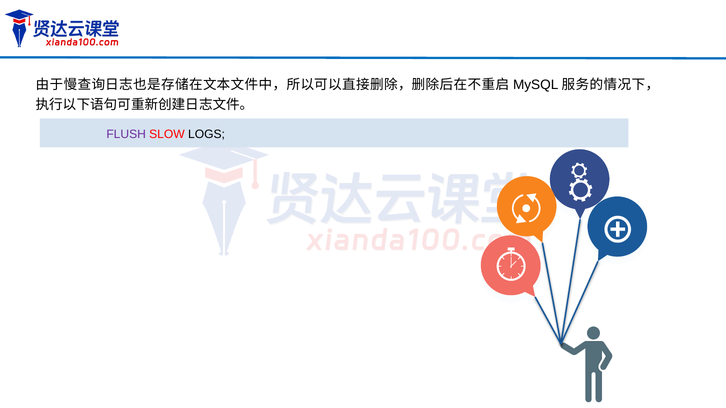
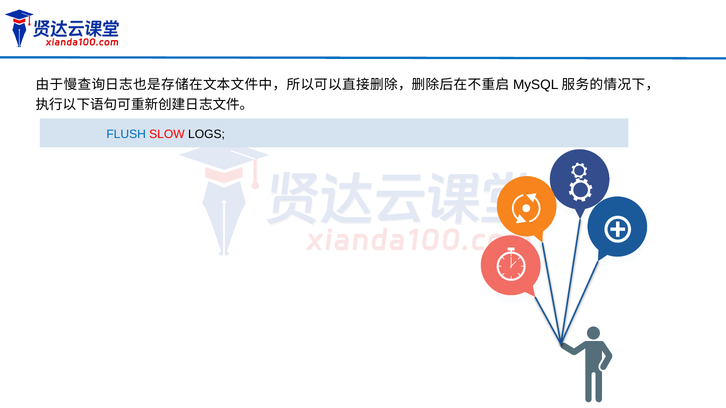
FLUSH colour: purple -> blue (126, 134)
